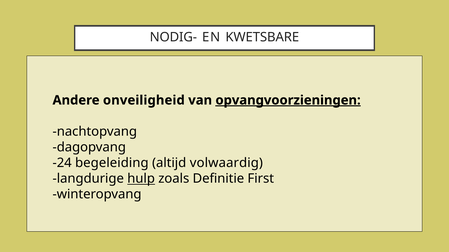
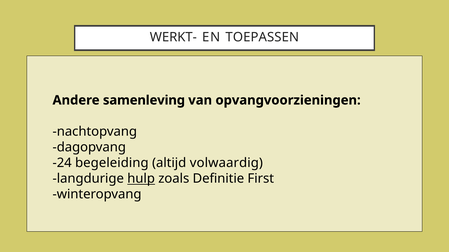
NODIG-: NODIG- -> WERKT- (173, 37)
KWETSBARE: KWETSBARE -> TOEPASSEN (262, 37)
onveiligheid: onveiligheid -> samenleving (144, 100)
opvangvoorzieningen underline: present -> none (288, 100)
